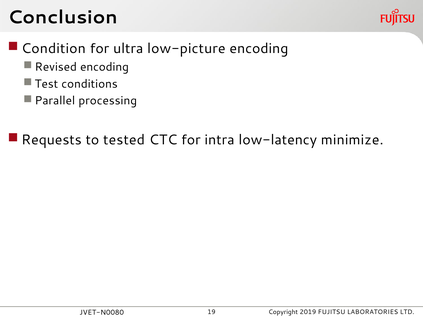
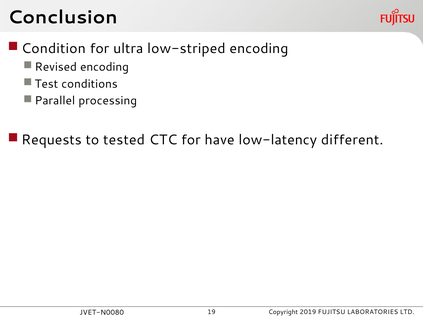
low-picture: low-picture -> low-striped (186, 48)
intra: intra -> have (220, 140)
minimize: minimize -> different (352, 140)
